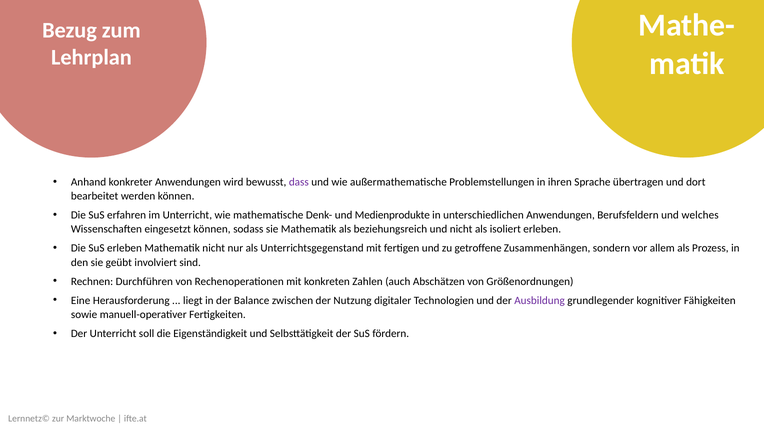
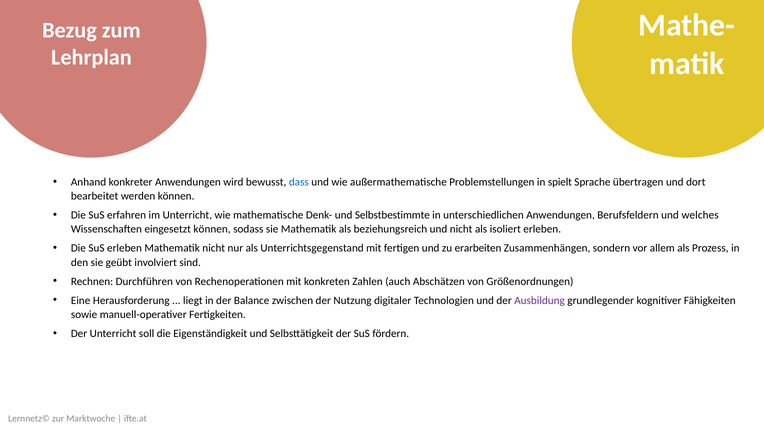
dass colour: purple -> blue (299, 182)
ihren: ihren -> spielt (560, 182)
Medienprodukte: Medienprodukte -> Selbstbestimmte (392, 215)
getroffene: getroffene -> erarbeiten (478, 248)
